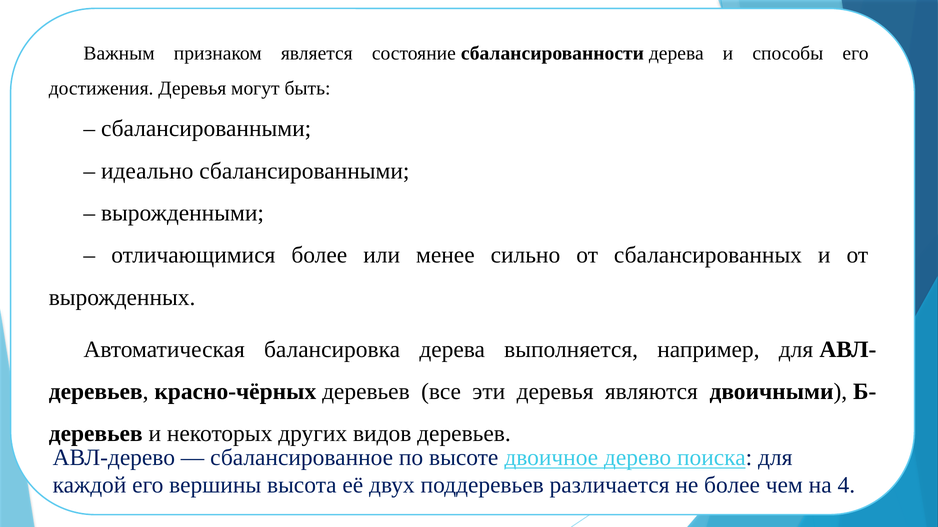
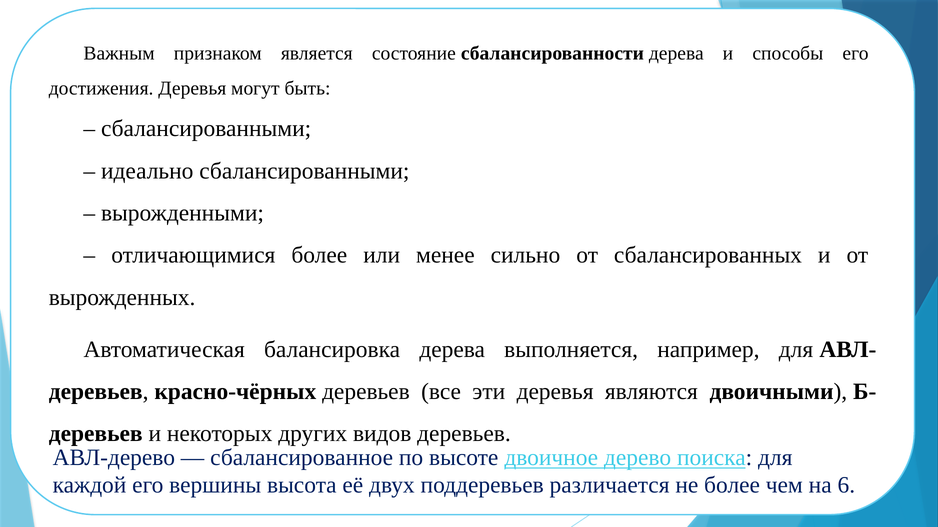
4: 4 -> 6 (846, 485)
